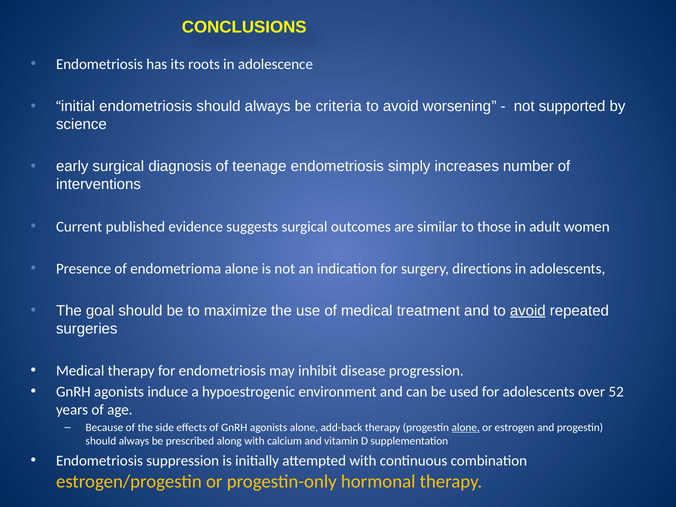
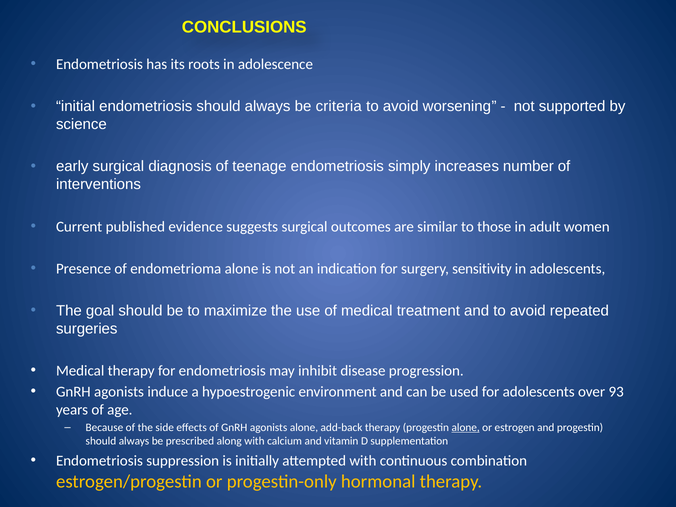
directions: directions -> sensitivity (482, 269)
avoid underline: present -> none (528, 311)
52: 52 -> 93 (616, 392)
